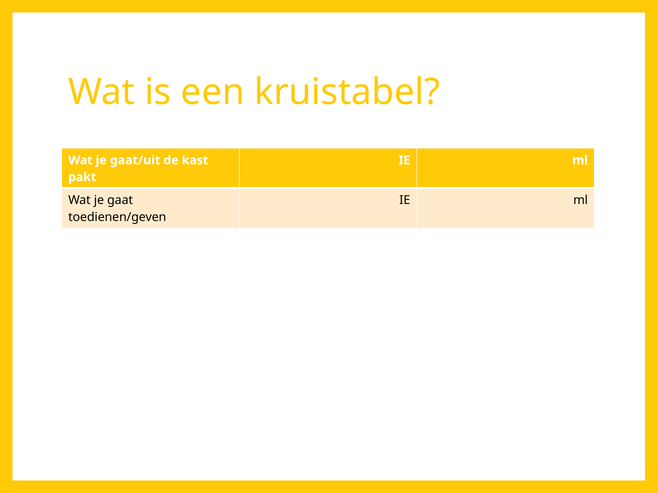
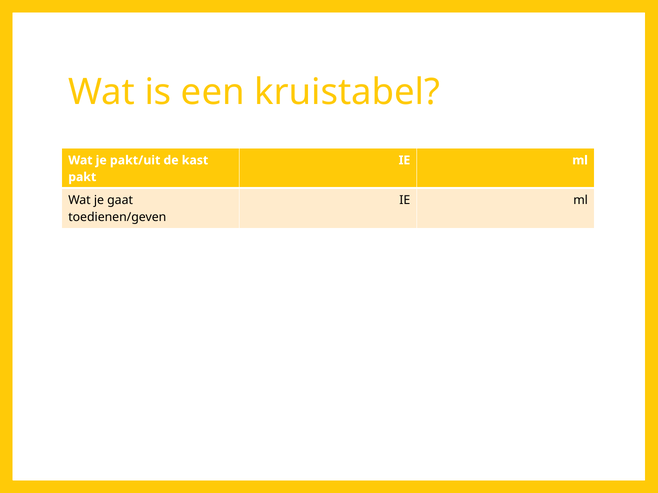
gaat/uit: gaat/uit -> pakt/uit (135, 160)
